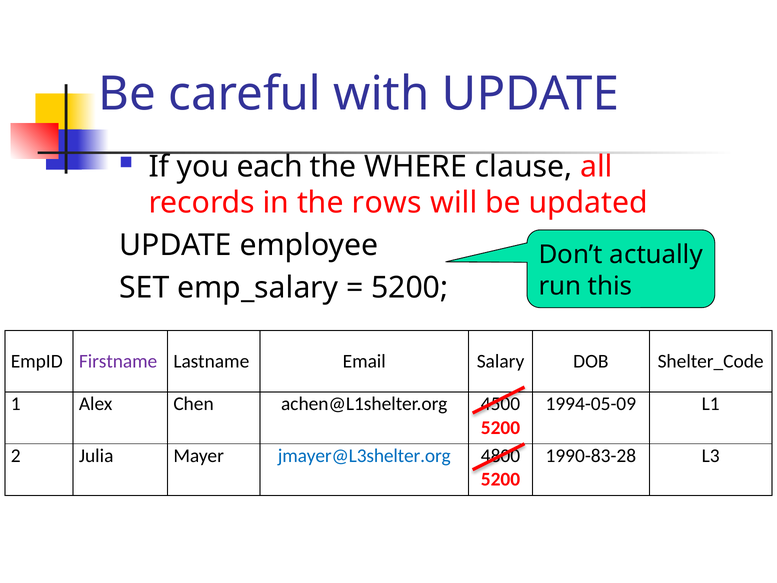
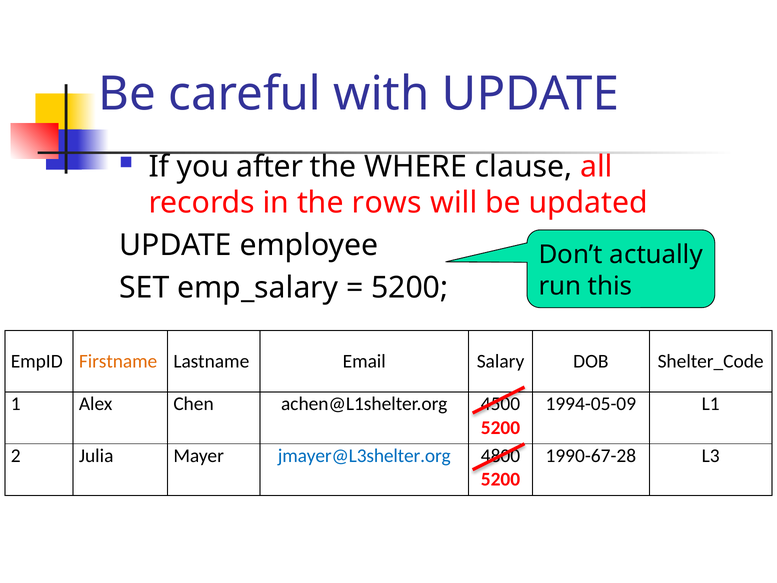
each: each -> after (270, 167)
Firstname colour: purple -> orange (118, 361)
1990-83-28: 1990-83-28 -> 1990-67-28 (591, 456)
